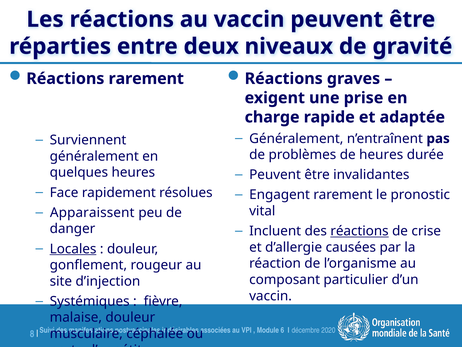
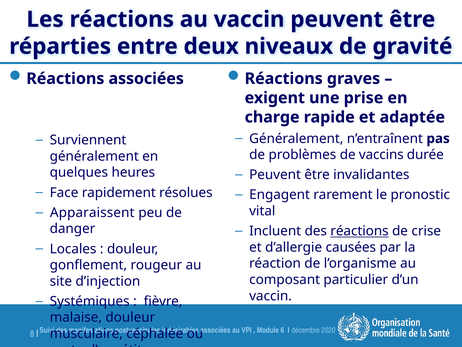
Réactions rarement: rarement -> associées (146, 79)
de heures: heures -> vaccins (381, 155)
Locales underline: present -> none (73, 249)
